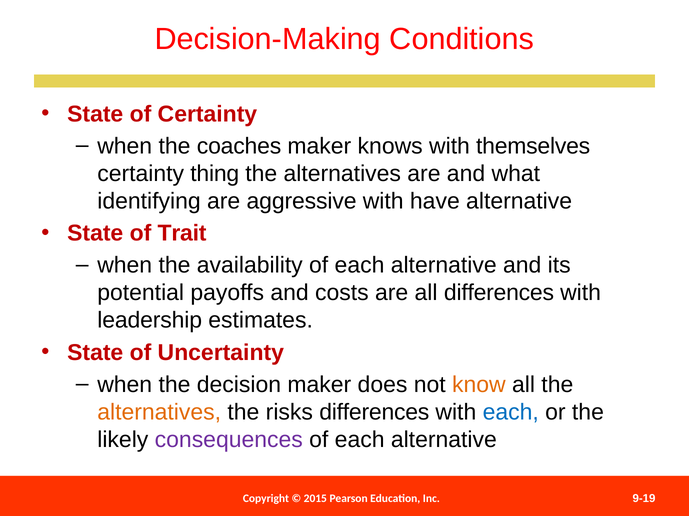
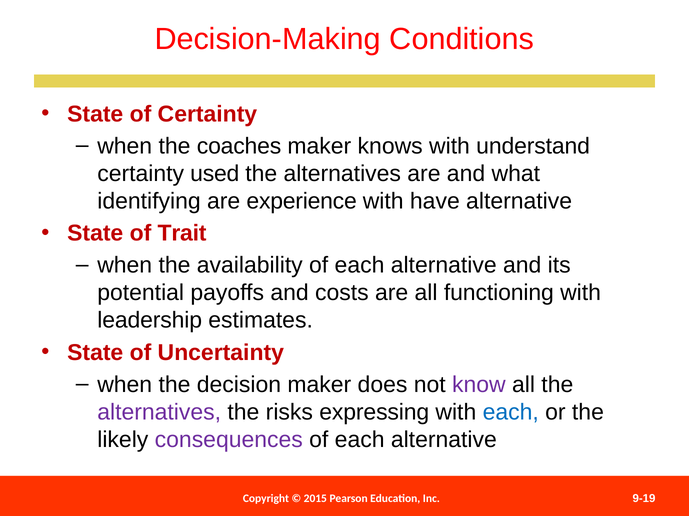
themselves: themselves -> understand (533, 146)
thing: thing -> used (215, 174)
aggressive: aggressive -> experience (302, 201)
all differences: differences -> functioning (499, 293)
know colour: orange -> purple (479, 385)
alternatives colour: orange -> purple (159, 413)
risks differences: differences -> expressing (374, 413)
